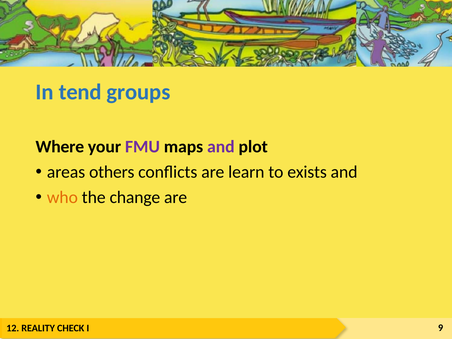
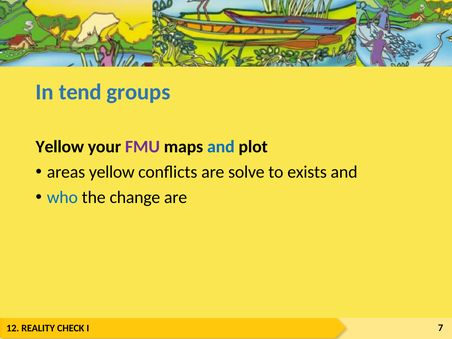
Where: Where -> Yellow (60, 147)
and colour: purple -> blue (221, 147)
areas others: others -> yellow (112, 172)
learn: learn -> solve (246, 172)
who colour: orange -> blue (62, 197)
9: 9 -> 7 (441, 328)
